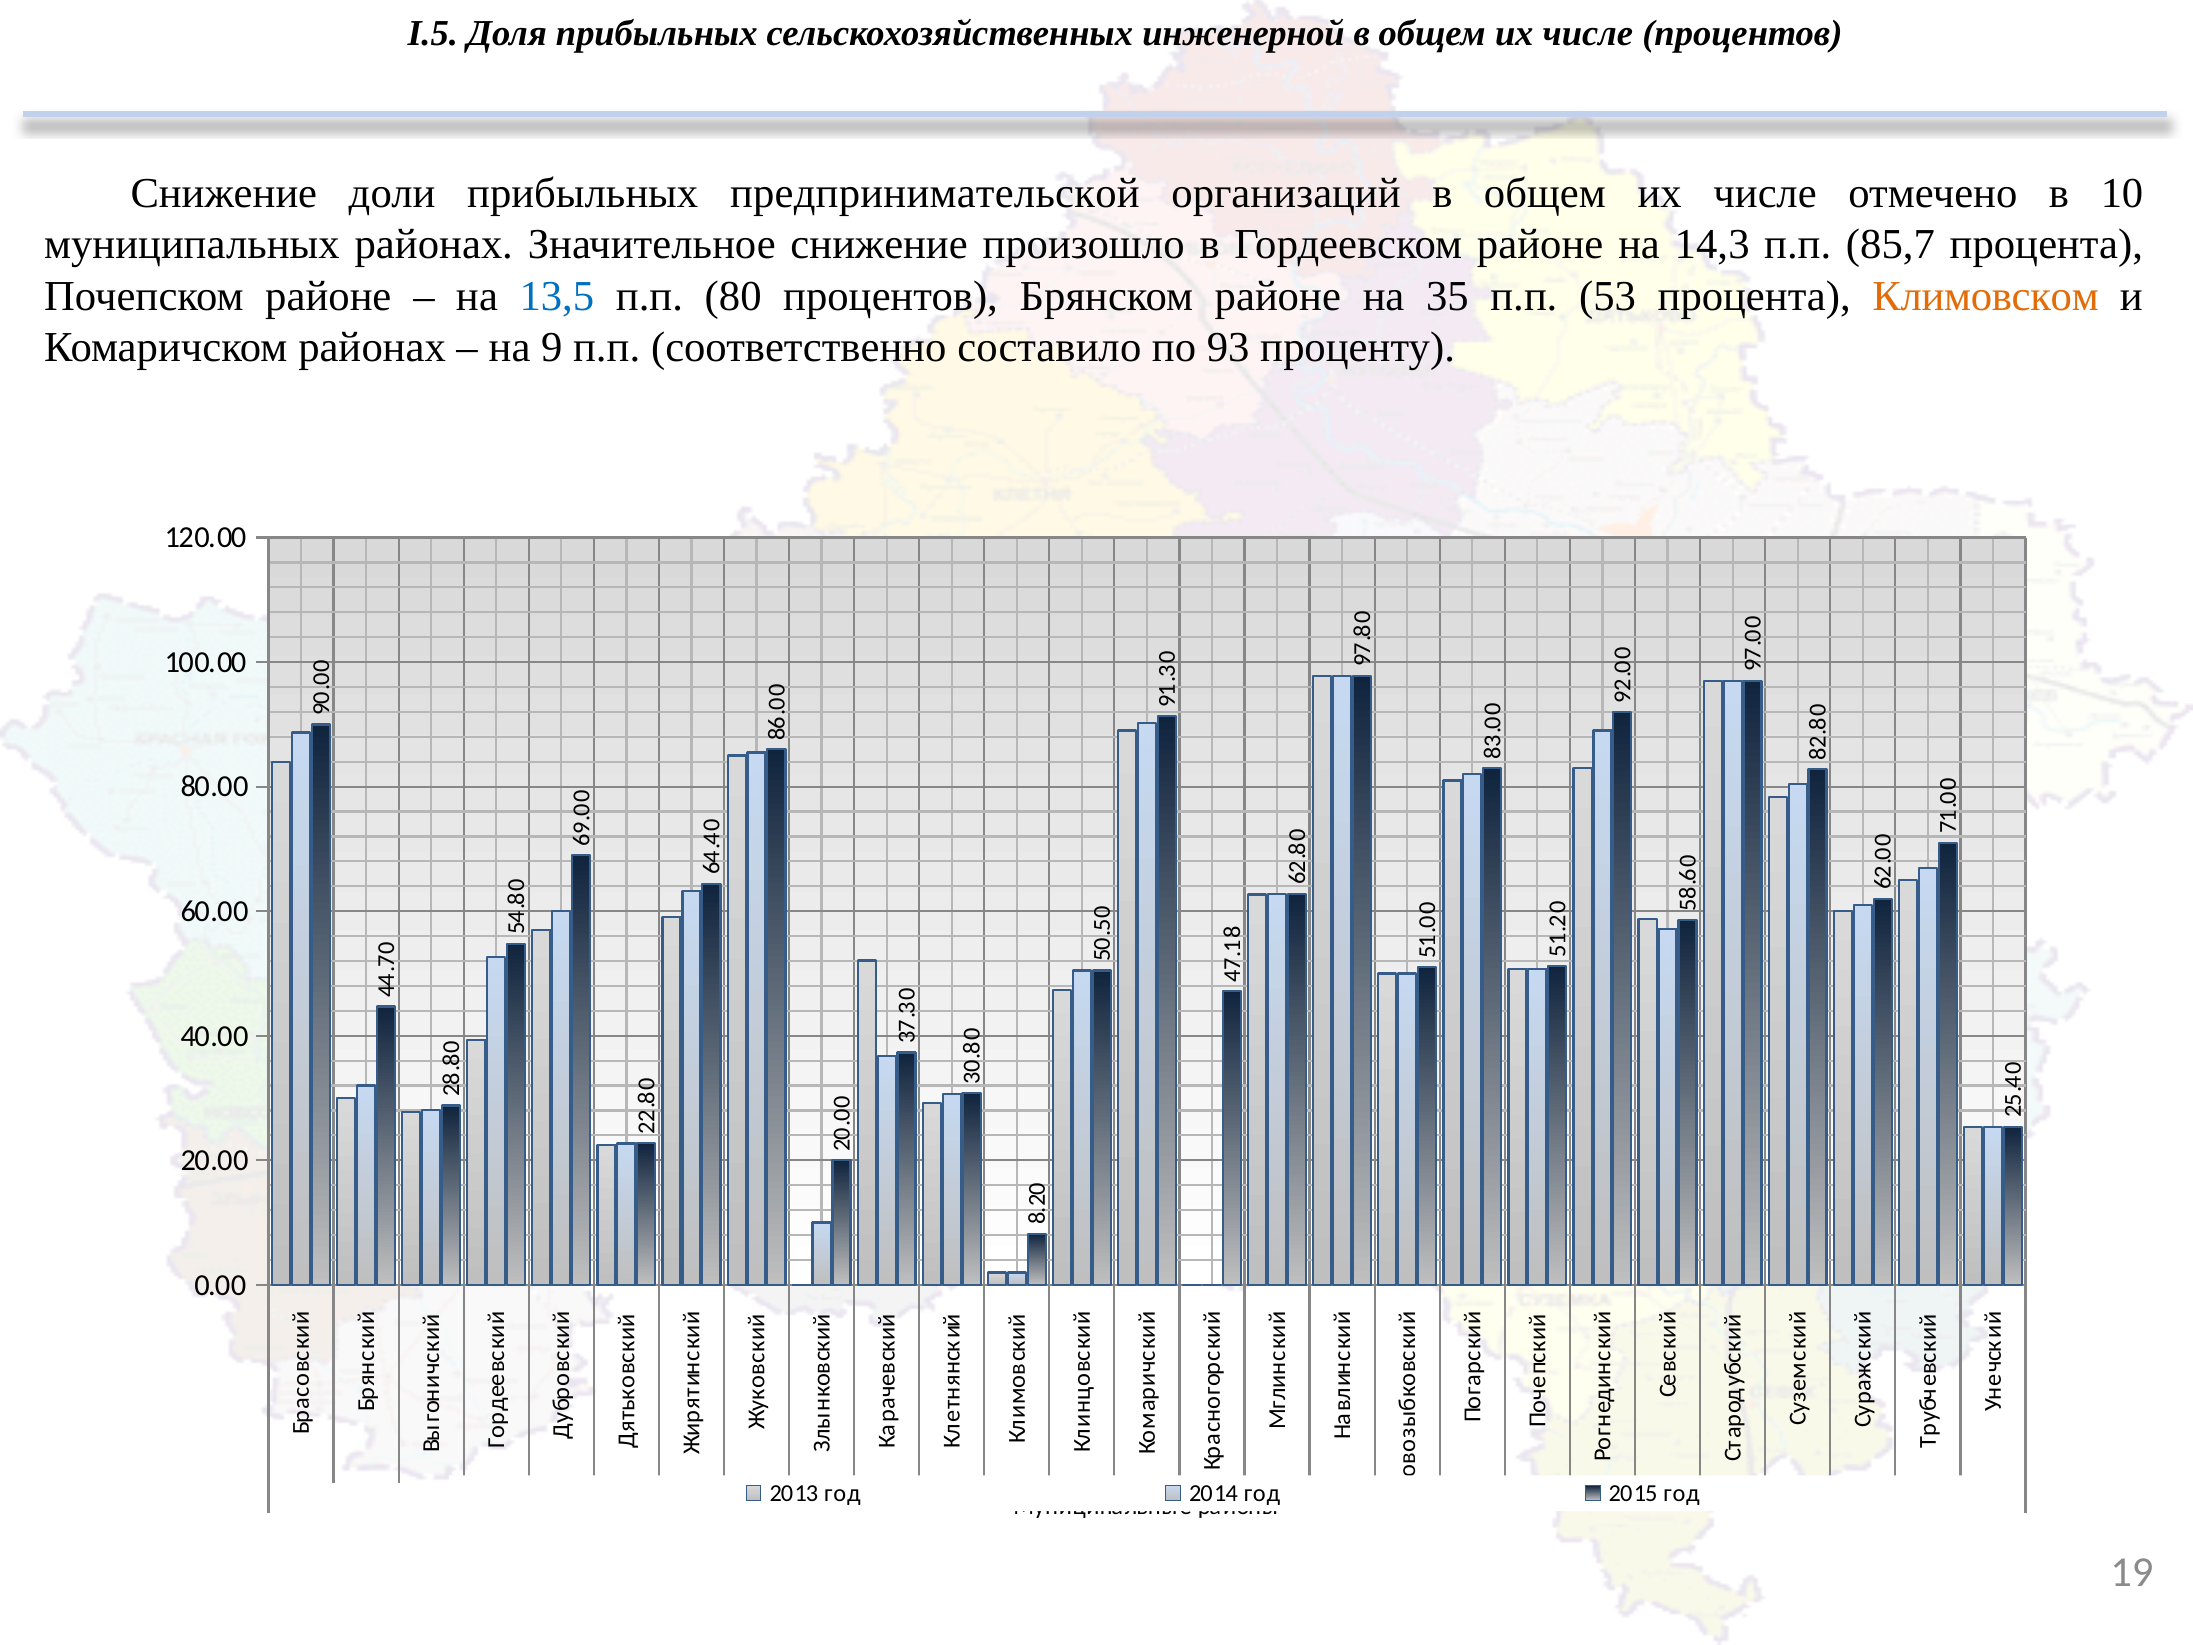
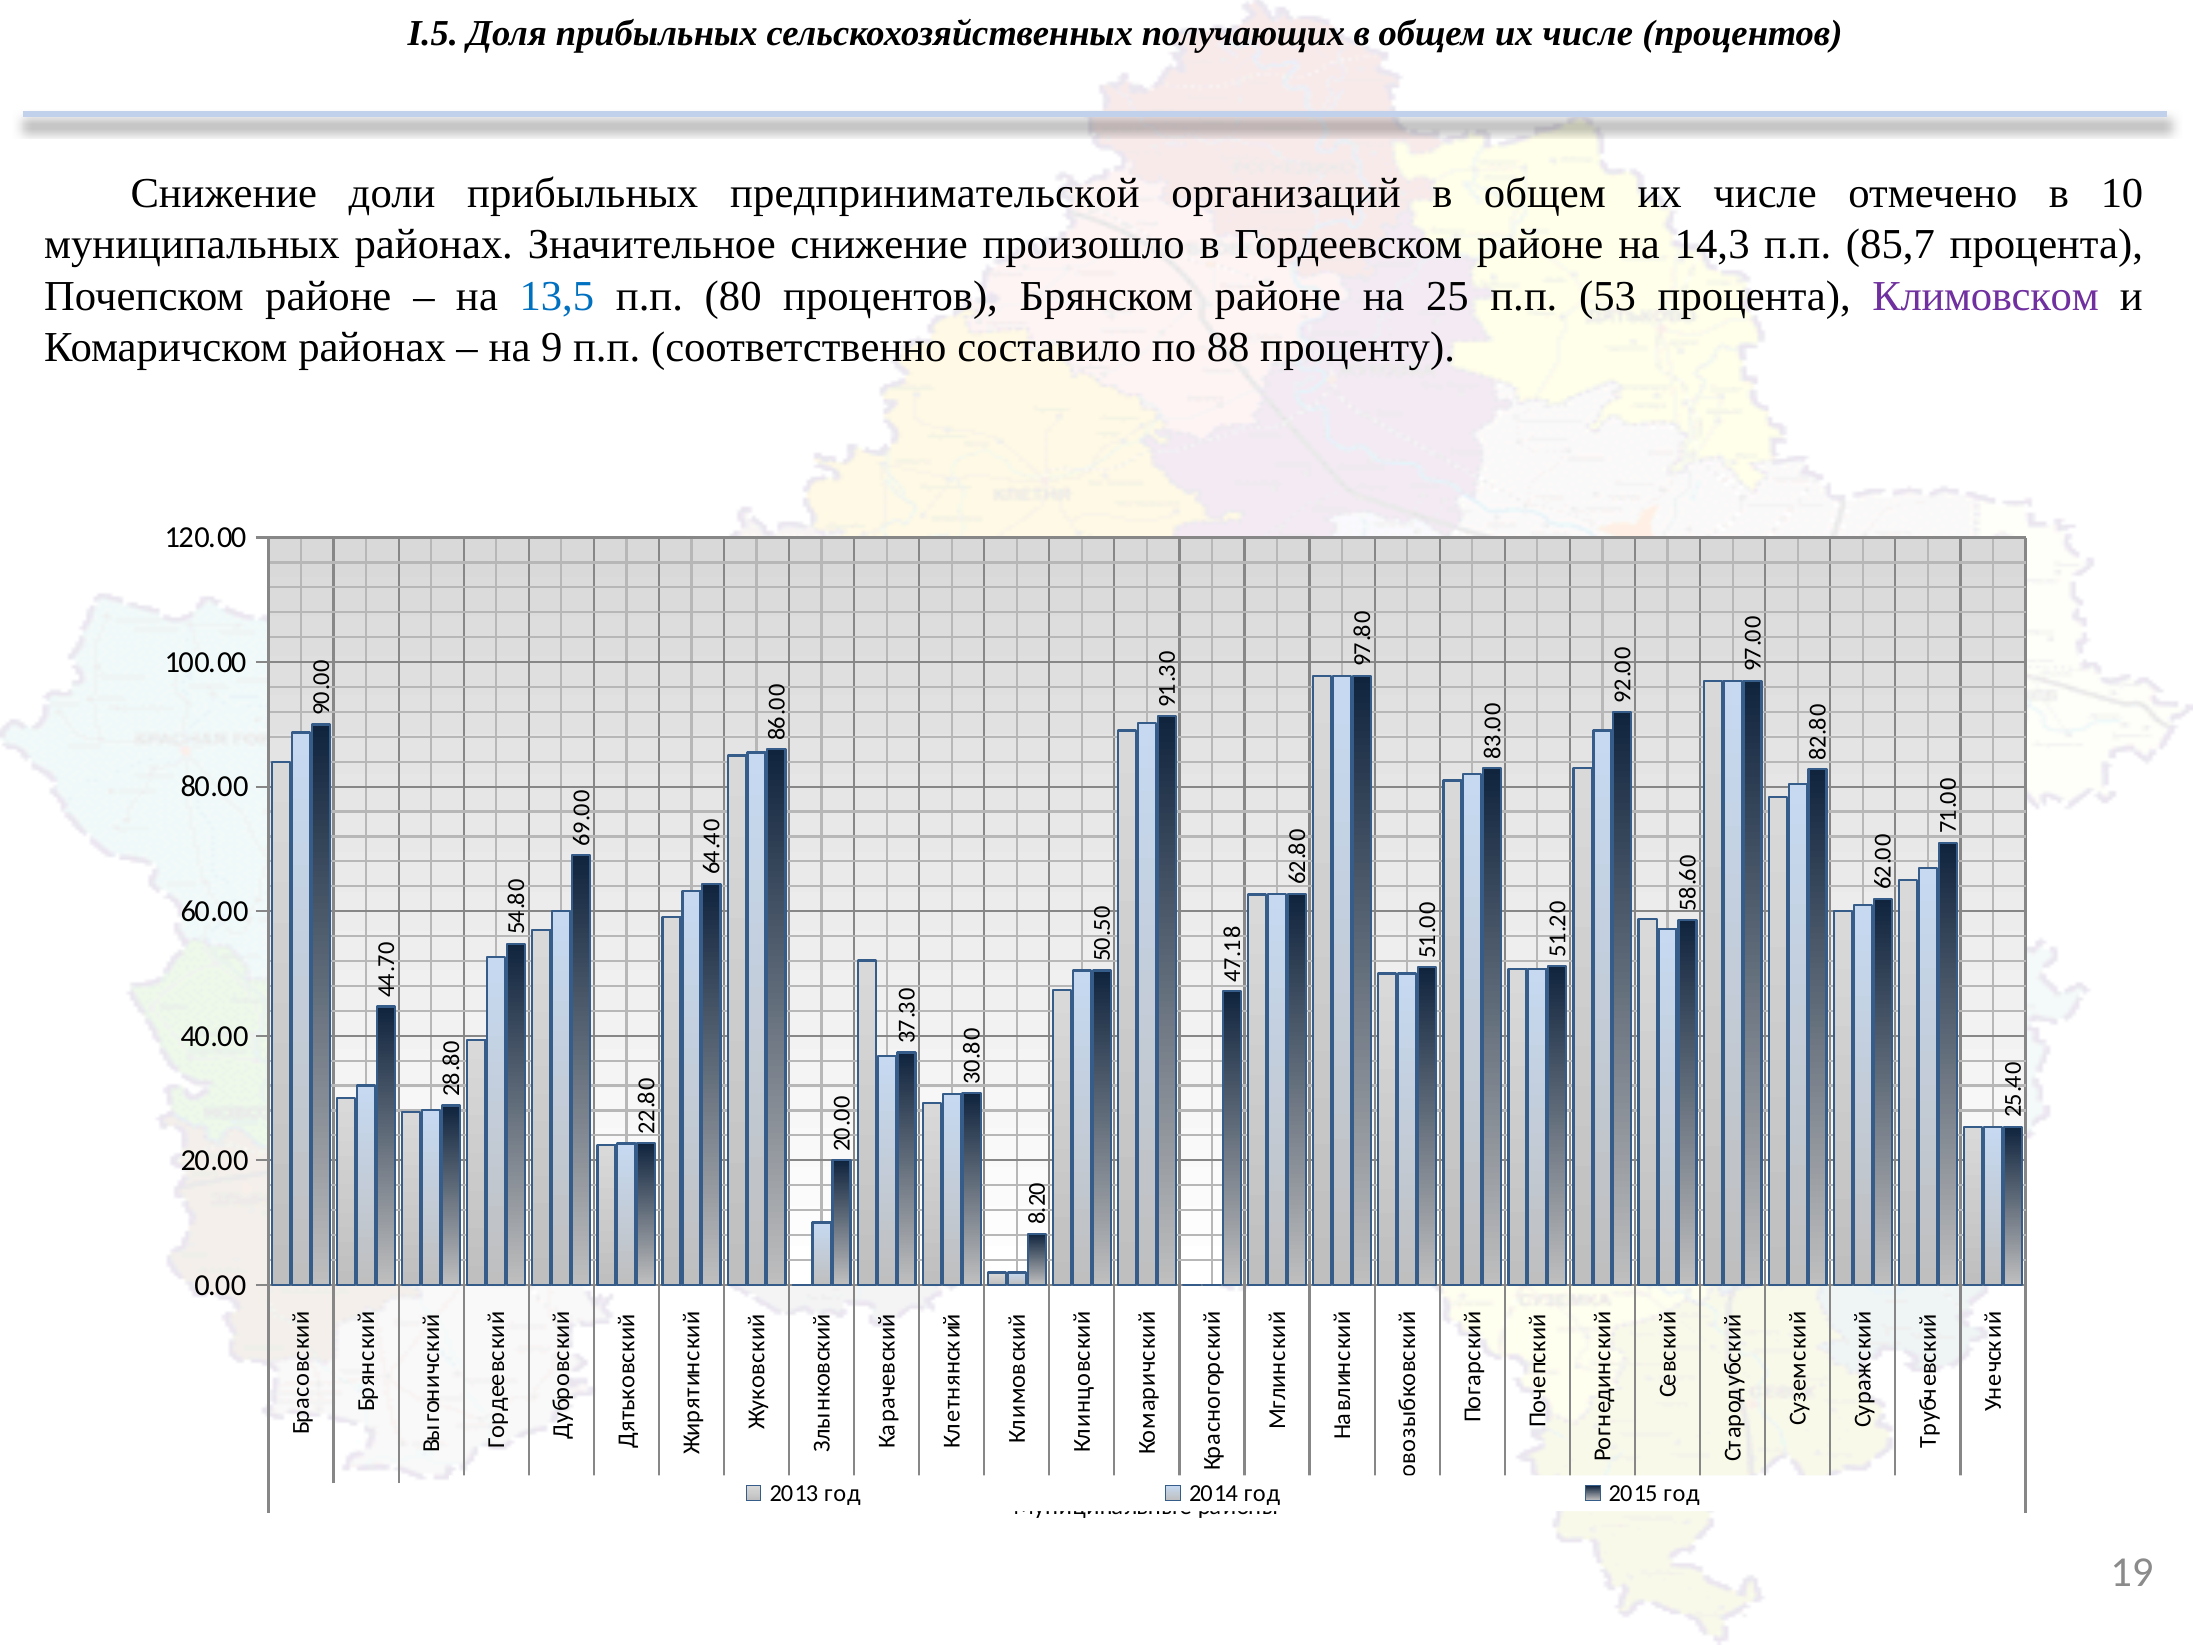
инженерной: инженерной -> получающих (1243, 34)
35: 35 -> 25 (1447, 296)
Климовском colour: orange -> purple (1986, 296)
93: 93 -> 88 (1228, 347)
